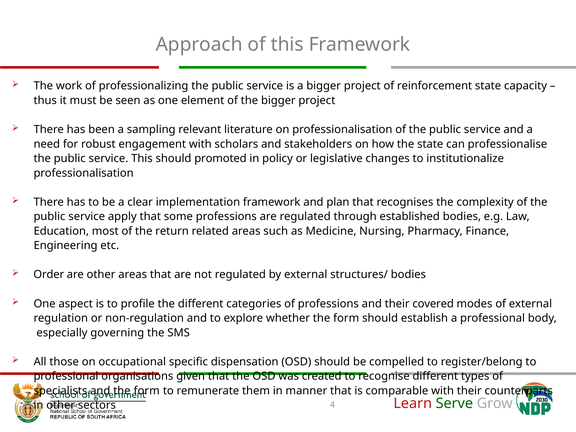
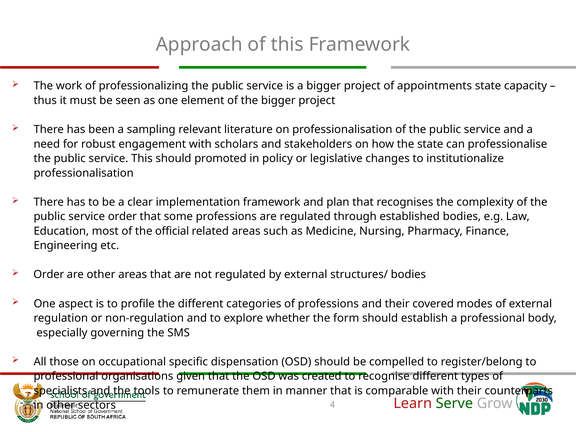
reinforcement: reinforcement -> appointments (435, 86)
service apply: apply -> order (122, 217)
return: return -> official (172, 231)
and the form: form -> tools (147, 391)
